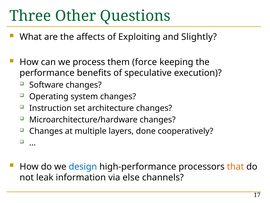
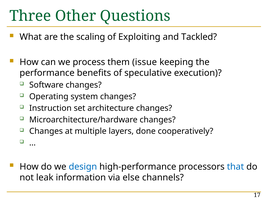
affects: affects -> scaling (91, 37)
Slightly: Slightly -> Tackled (199, 37)
force: force -> issue (145, 62)
that colour: orange -> blue (235, 166)
